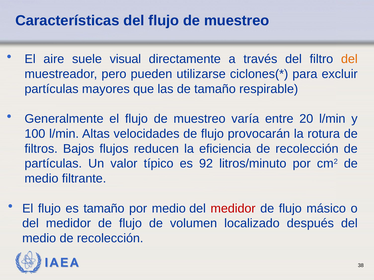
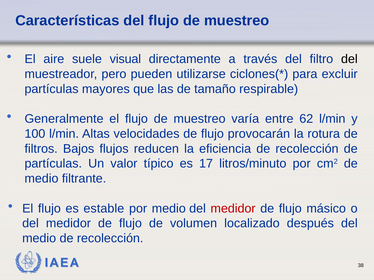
del colour: orange -> black (349, 59)
20: 20 -> 62 (306, 119)
92: 92 -> 17 (206, 164)
es tamaño: tamaño -> estable (104, 209)
